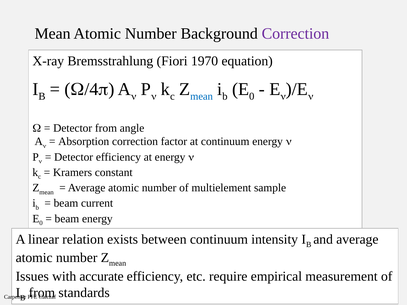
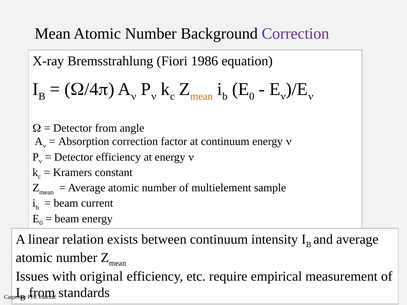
1970: 1970 -> 1986 (205, 61)
mean colour: blue -> orange (202, 96)
accurate: accurate -> original (101, 277)
